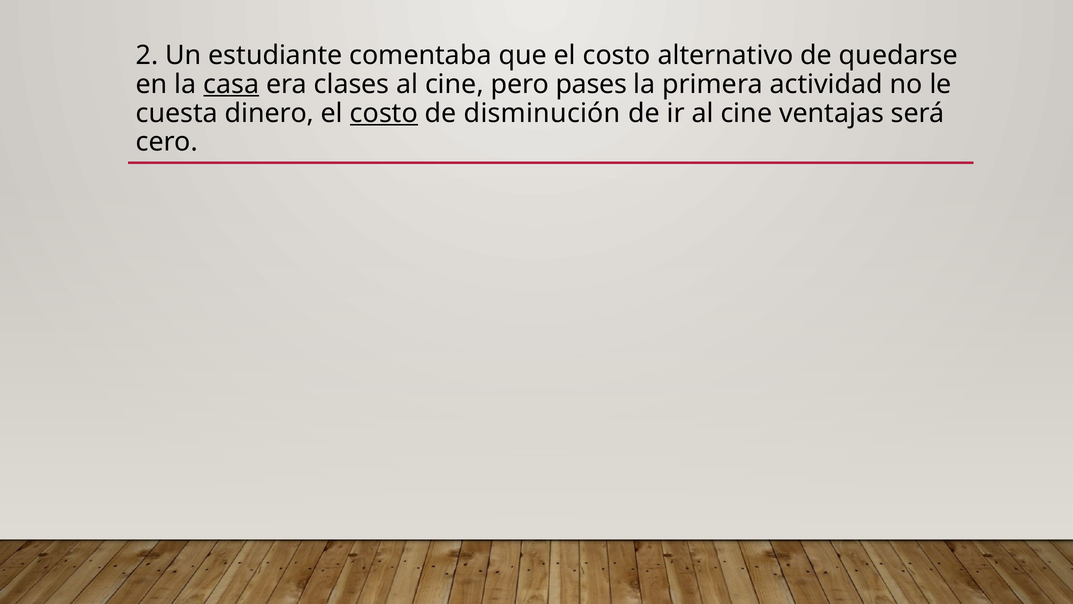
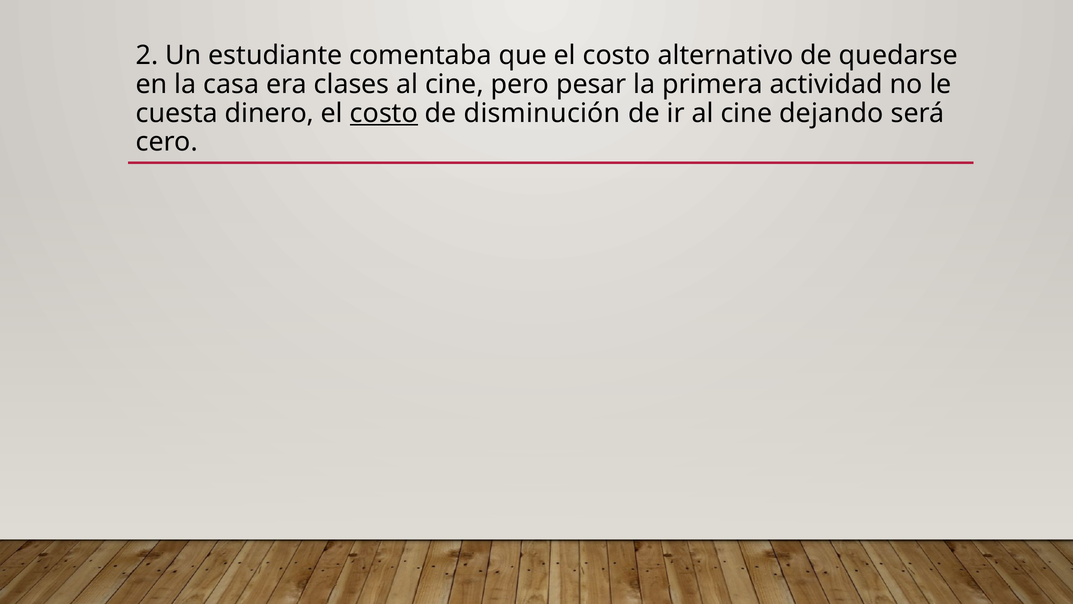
casa underline: present -> none (231, 84)
pases: pases -> pesar (591, 84)
ventajas: ventajas -> dejando (831, 113)
